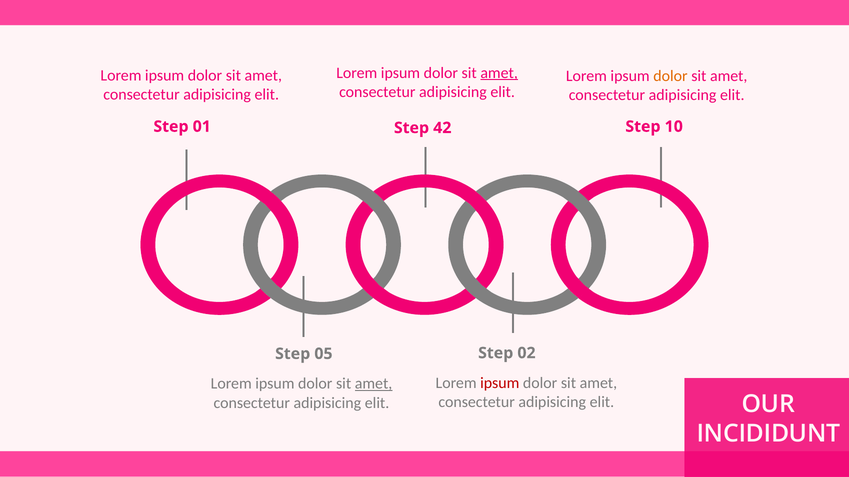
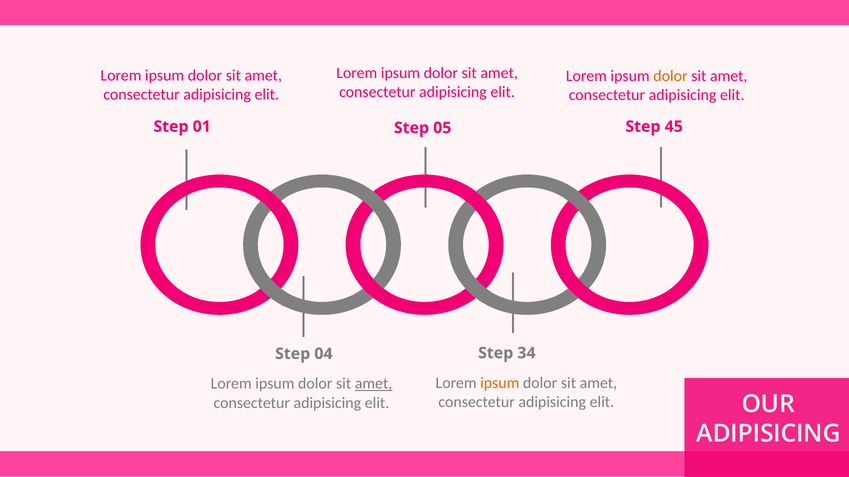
amet underline: present -> none (499, 73)
42: 42 -> 05 (442, 128)
10: 10 -> 45 (674, 127)
05: 05 -> 04 (323, 354)
02: 02 -> 34 (526, 353)
ipsum colour: red -> orange (500, 383)
INCIDIDUNT: INCIDIDUNT -> ADIPISICING (768, 434)
